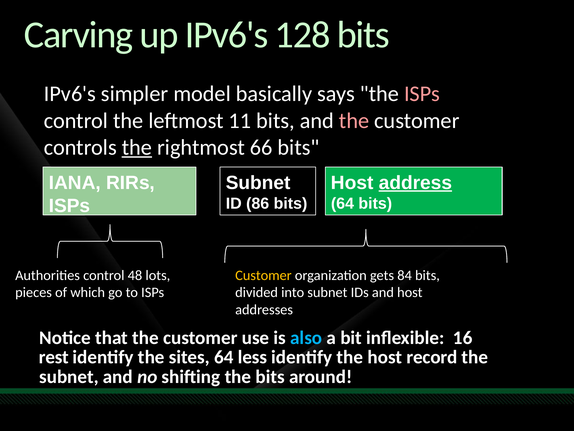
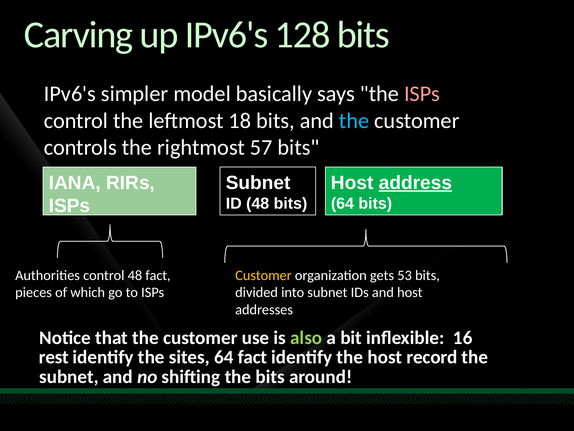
11: 11 -> 18 (240, 121)
the colour: pink -> light blue (354, 121)
the underline: present -> none (137, 147)
66: 66 -> 57 (261, 147)
ID 86: 86 -> 48 (258, 203)
48 lots: lots -> fact (158, 275)
84: 84 -> 53 (405, 275)
also colour: light blue -> light green (306, 337)
64 less: less -> fact (252, 357)
